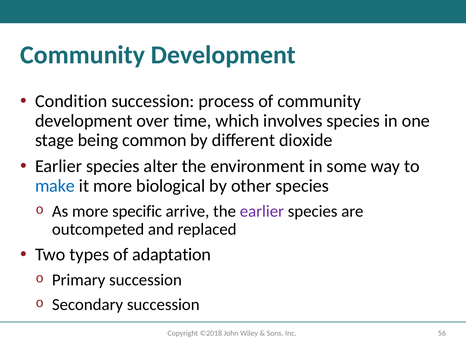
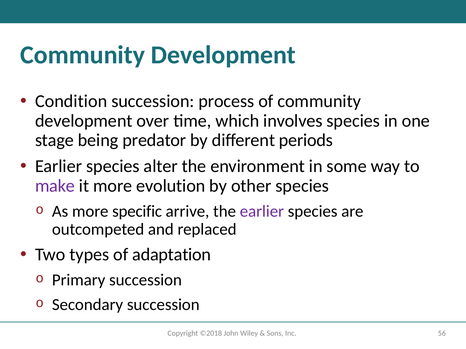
common: common -> predator (154, 140)
dioxide: dioxide -> periods (306, 140)
make colour: blue -> purple (55, 186)
biological: biological -> evolution (171, 186)
